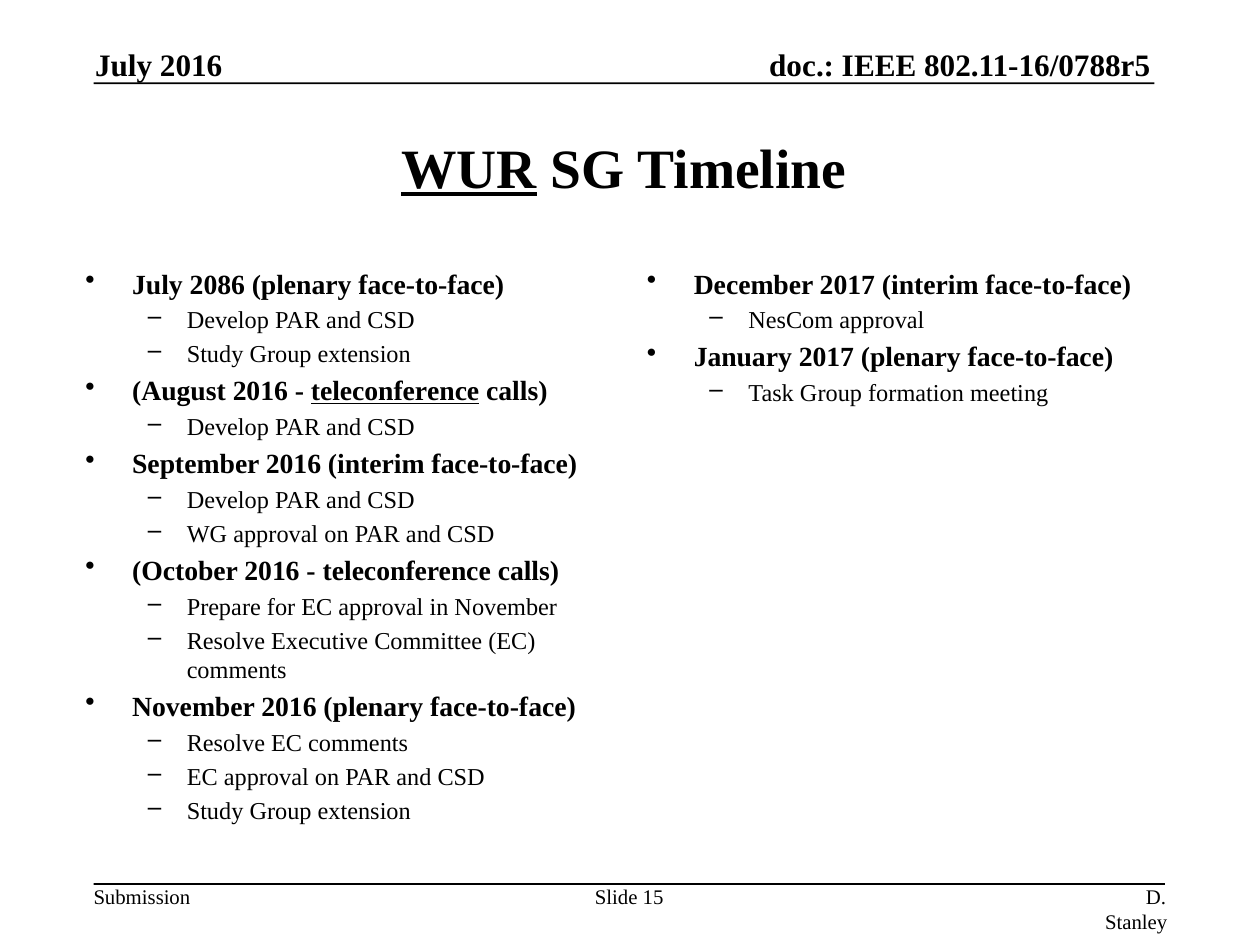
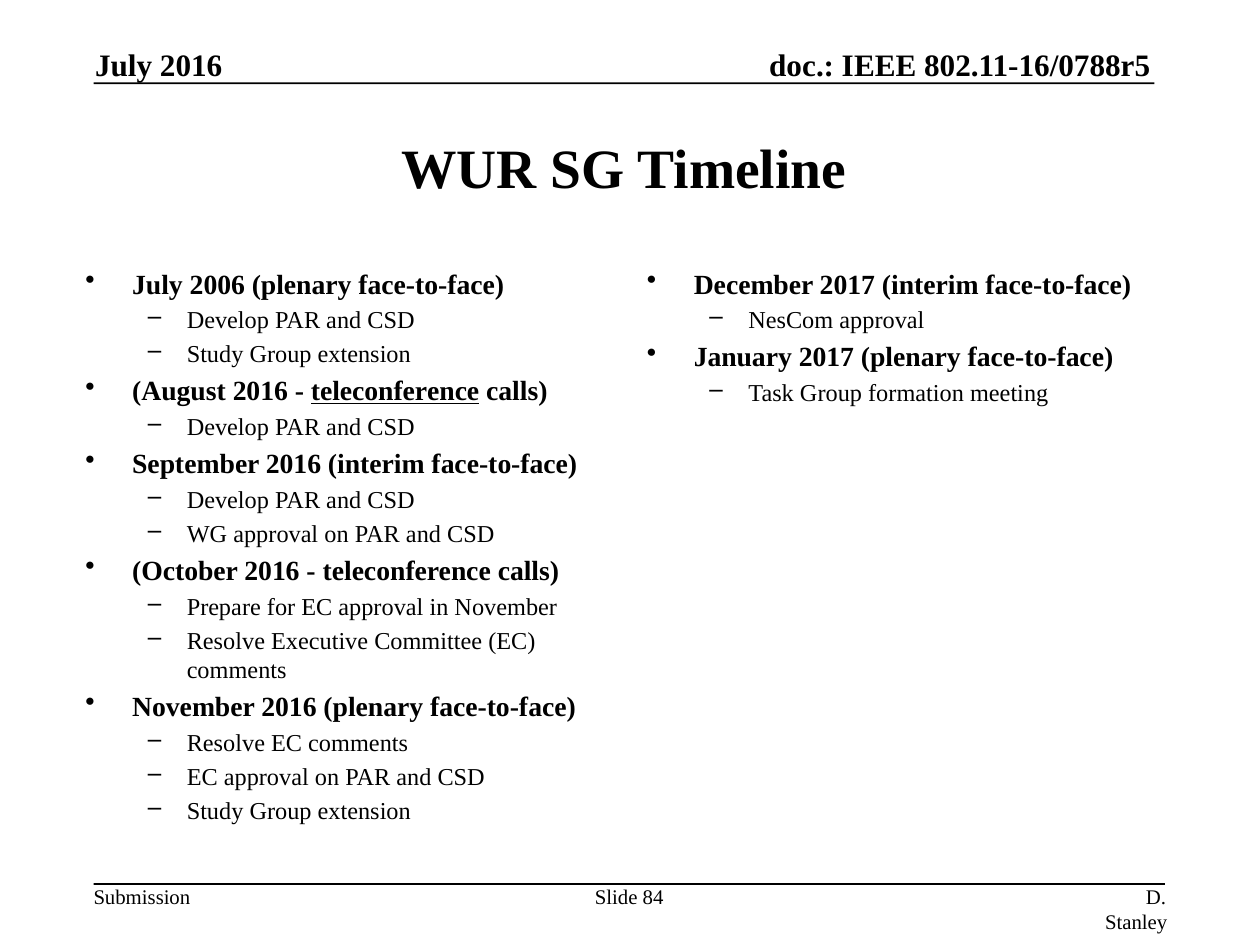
WUR underline: present -> none (469, 170)
2086: 2086 -> 2006 (217, 285)
15: 15 -> 84 (653, 898)
